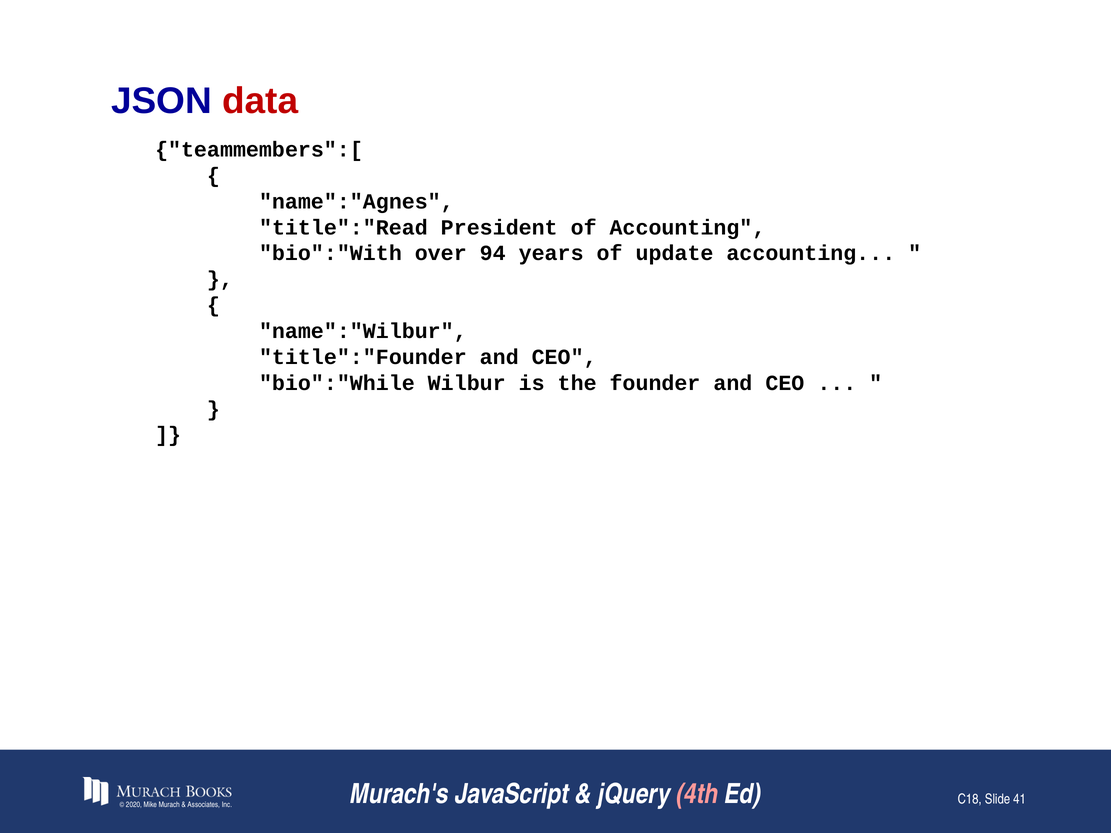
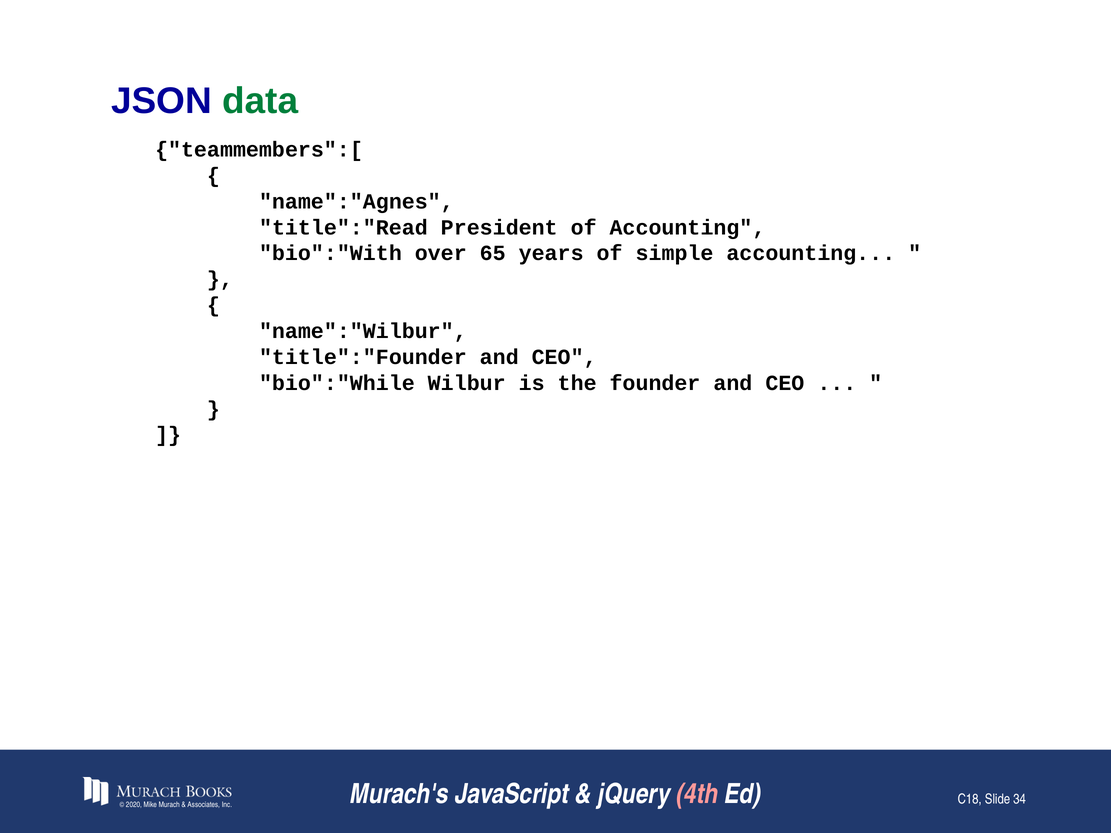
data colour: red -> green (260, 101)
94: 94 -> 65 (493, 253)
update: update -> simple (675, 253)
41: 41 -> 34 (1020, 799)
